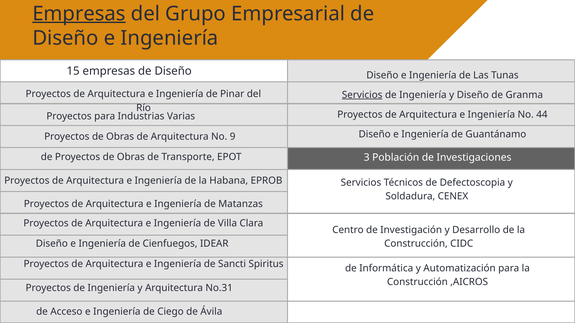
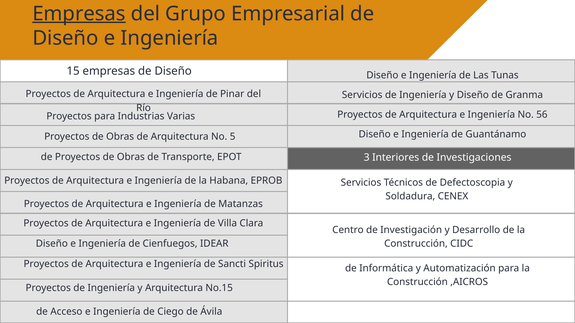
Servicios underline: present -> none (362, 95)
44: 44 -> 56 (542, 115)
9: 9 -> 5 (233, 137)
Población: Población -> Interiores (396, 158)
No.31: No.31 -> No.15 (219, 288)
